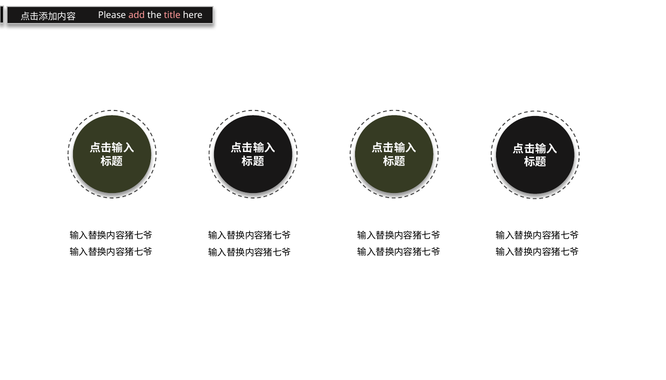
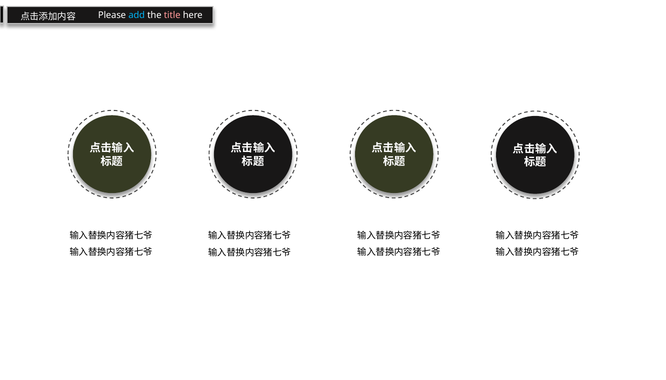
add colour: pink -> light blue (137, 15)
